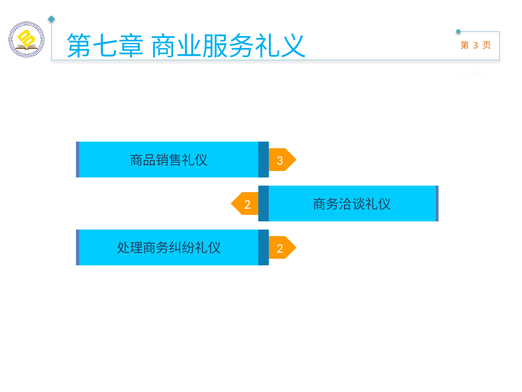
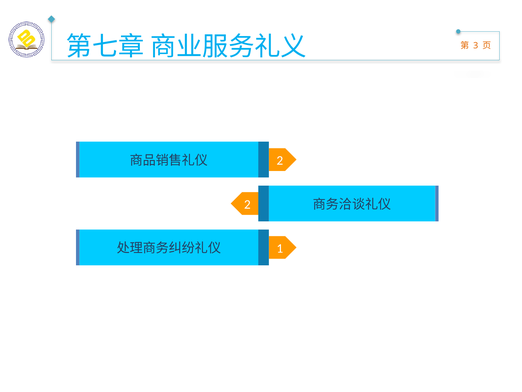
3: 3 -> 2 (280, 160)
2: 2 -> 1 (280, 248)
